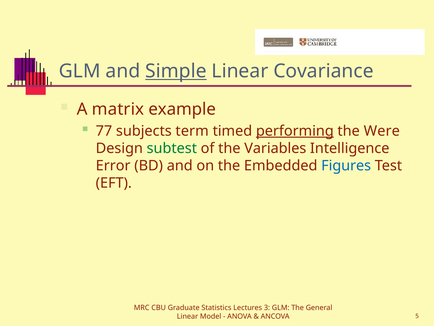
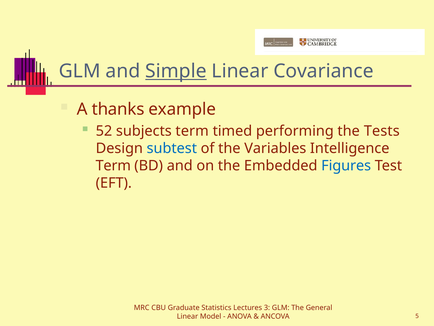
matrix: matrix -> thanks (118, 109)
77: 77 -> 52 (104, 131)
performing underline: present -> none (295, 131)
Were: Were -> Tests (382, 131)
subtest colour: green -> blue (172, 148)
Error: Error -> Term (113, 166)
